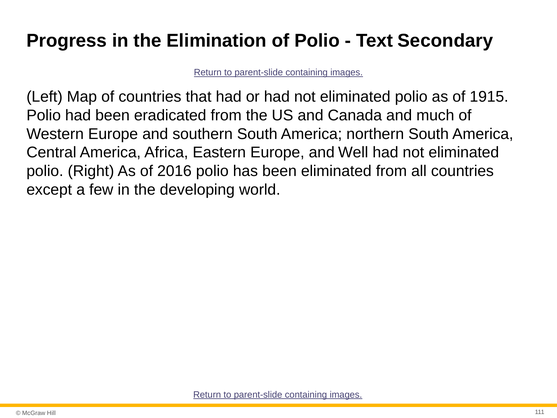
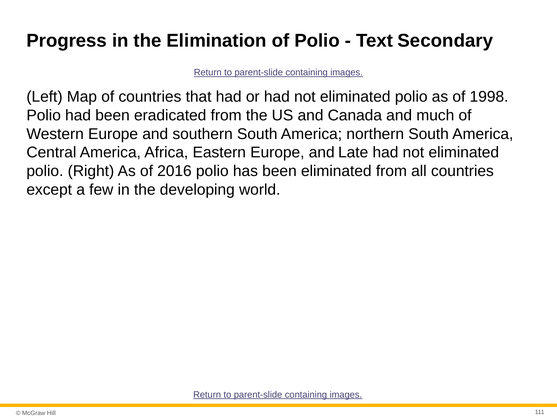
1915: 1915 -> 1998 (489, 97)
Well: Well -> Late (353, 152)
